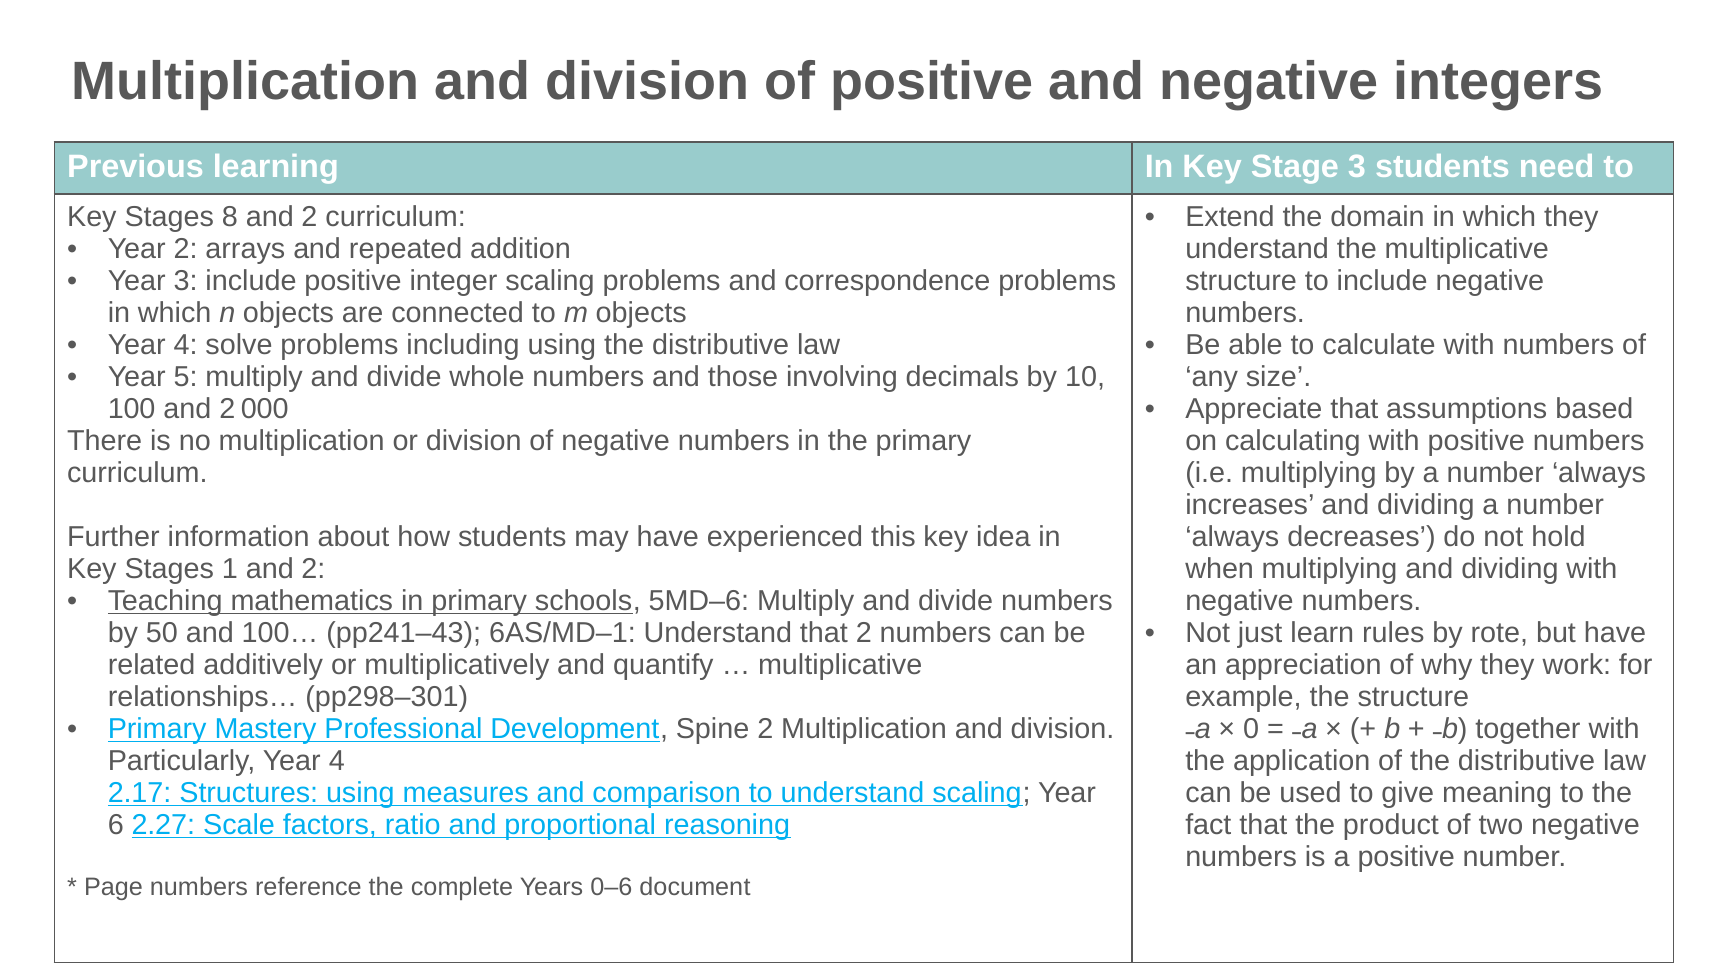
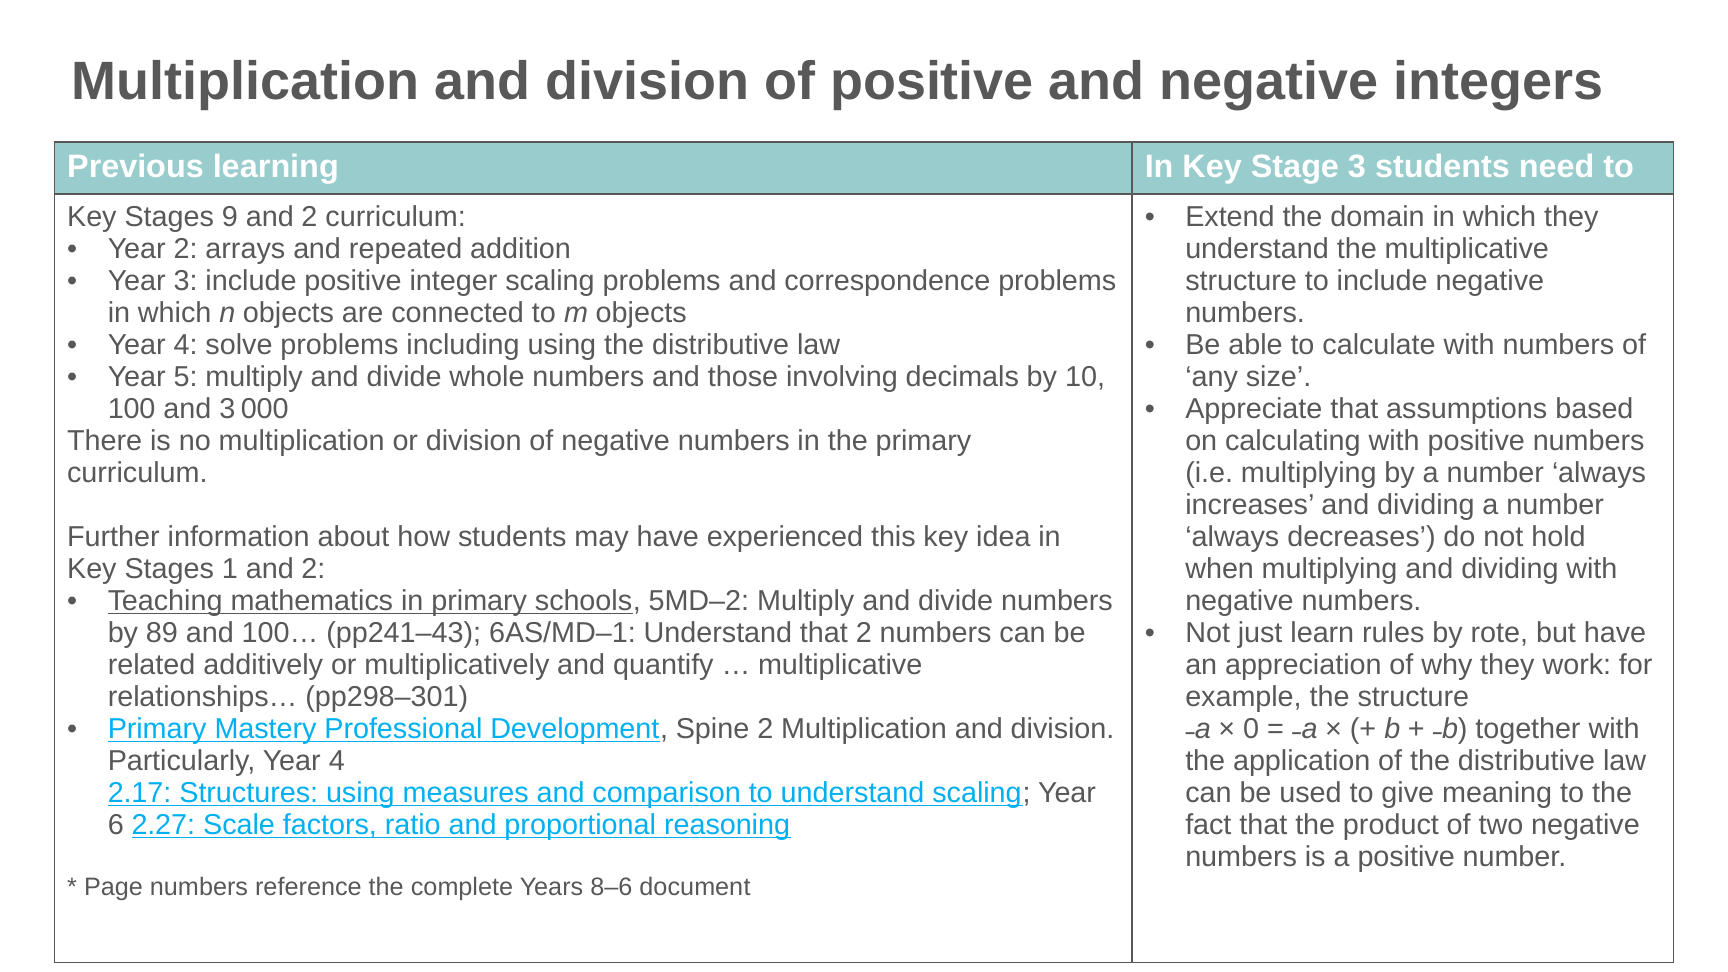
8: 8 -> 9 (230, 217)
100 and 2: 2 -> 3 (227, 409)
5MD–6: 5MD–6 -> 5MD–2 (699, 601)
50: 50 -> 89 (162, 633)
0–6: 0–6 -> 8–6 (611, 887)
